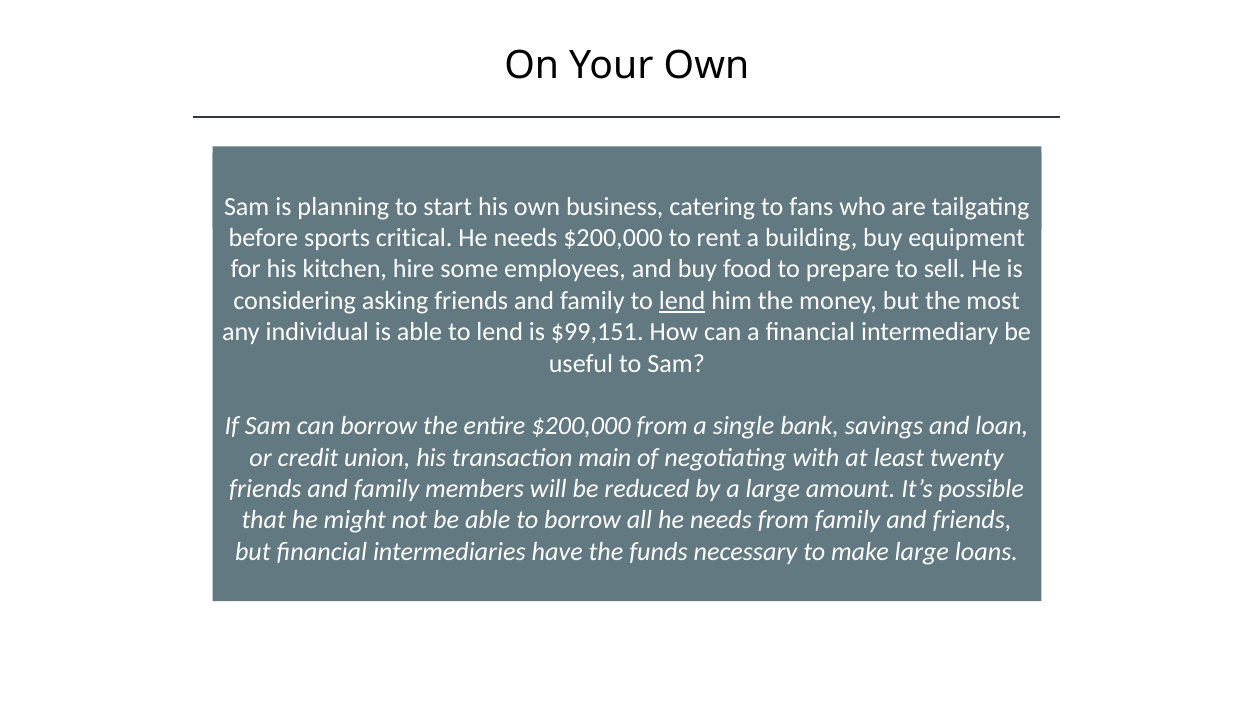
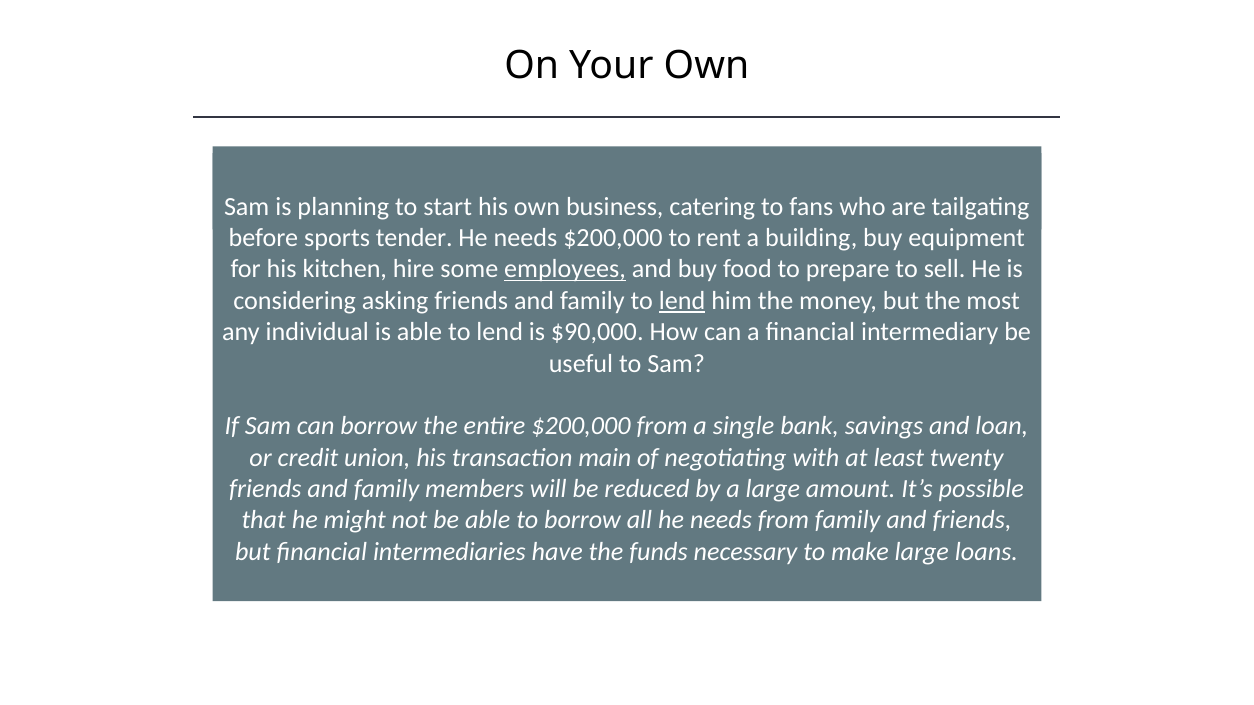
critical: critical -> tender (414, 238)
employees underline: none -> present (565, 269)
$99,151: $99,151 -> $90,000 (597, 332)
